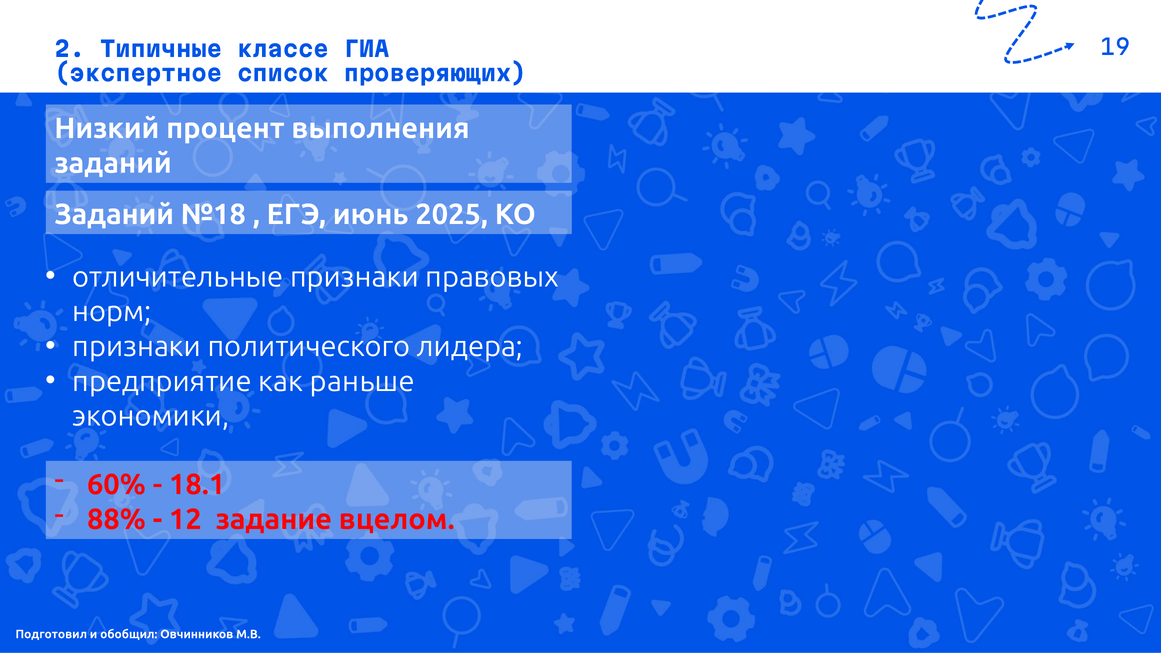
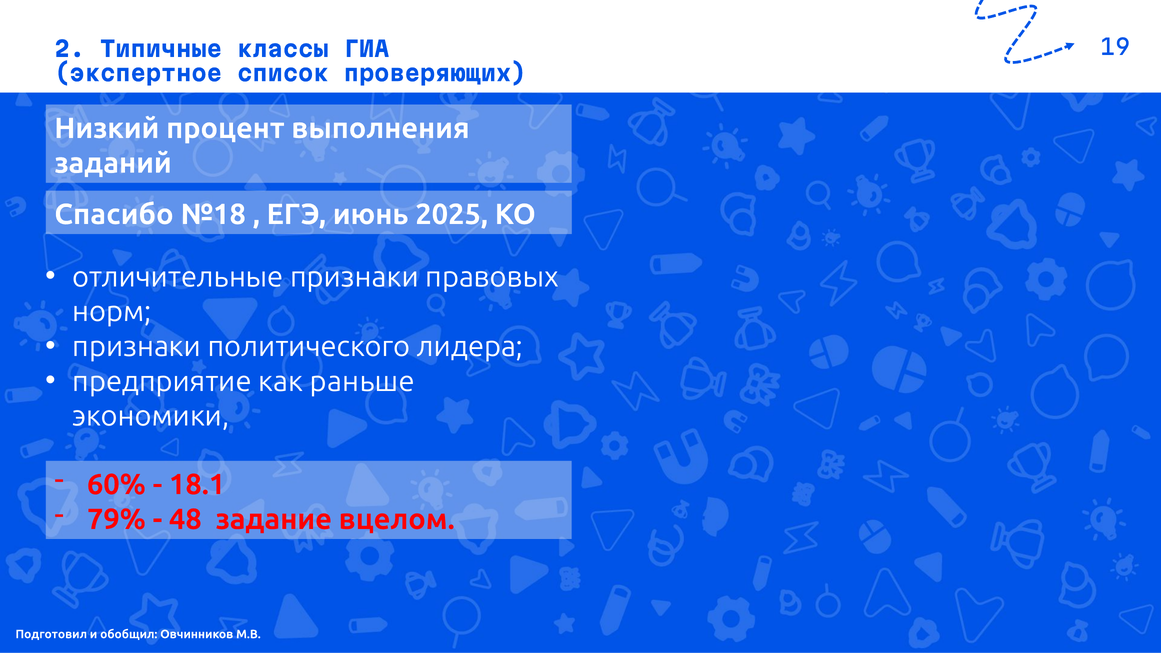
классе: классе -> классы (283, 50)
Заданий: Заданий -> Спасибо (114, 214)
88%: 88% -> 79% (116, 519)
12: 12 -> 48 (185, 519)
